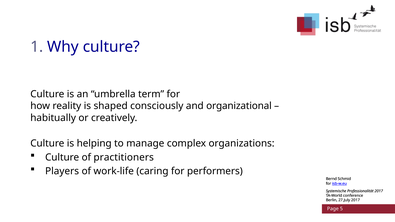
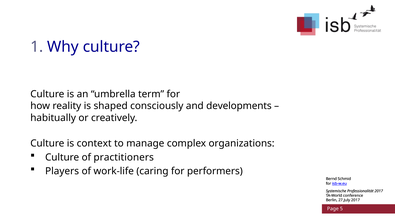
organizational: organizational -> developments (239, 106)
helping: helping -> context (94, 144)
